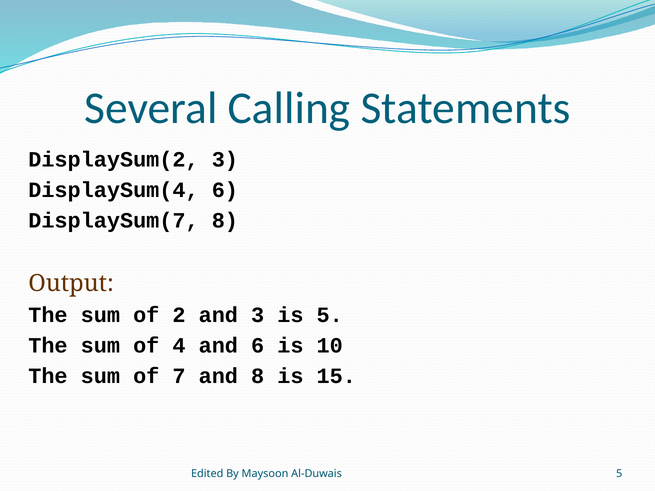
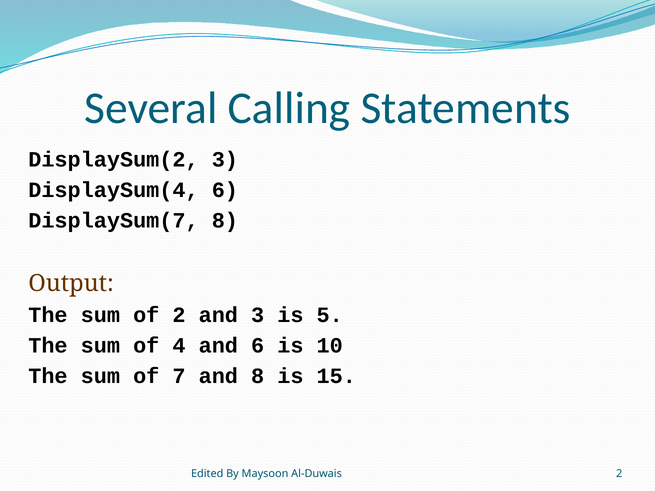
Al-Duwais 5: 5 -> 2 (619, 474)
